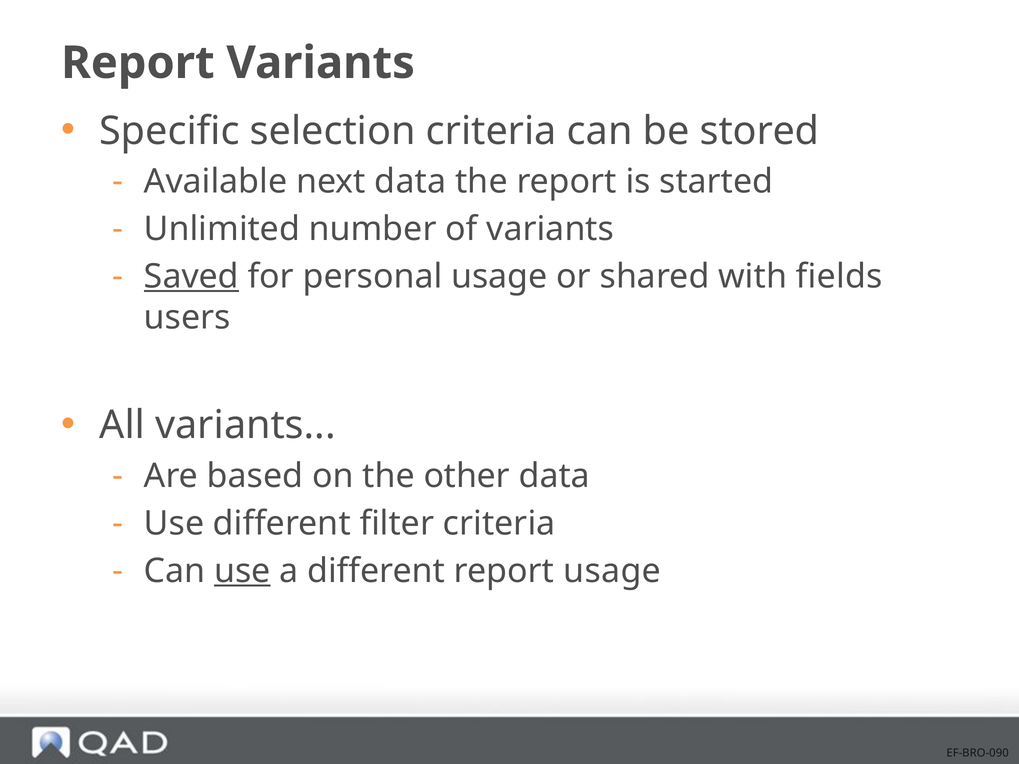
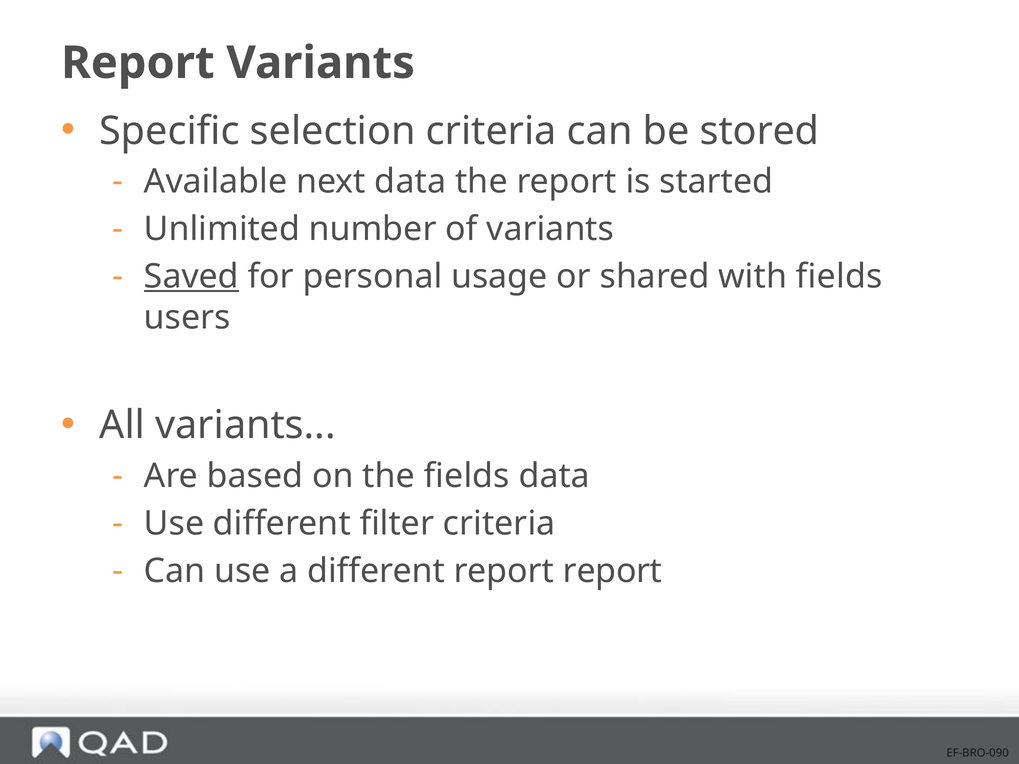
the other: other -> fields (467, 476)
use underline: present -> none (242, 571)
different report usage: usage -> report (613, 571)
